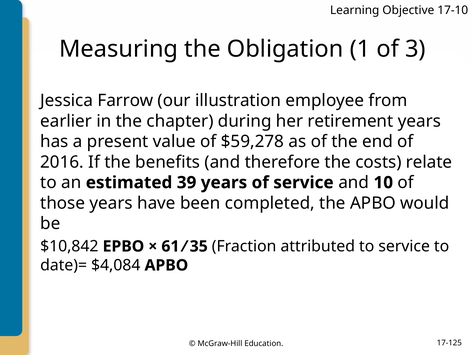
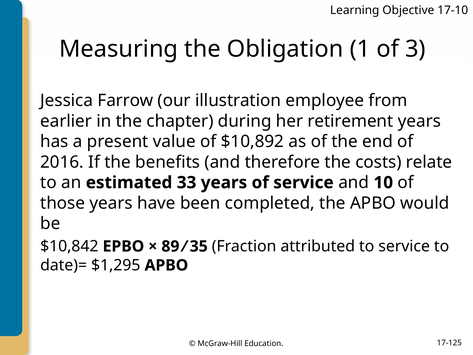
$59,278: $59,278 -> $10,892 (252, 141)
39: 39 -> 33 (187, 182)
61: 61 -> 89 (170, 246)
$4,084: $4,084 -> $1,295 (116, 265)
